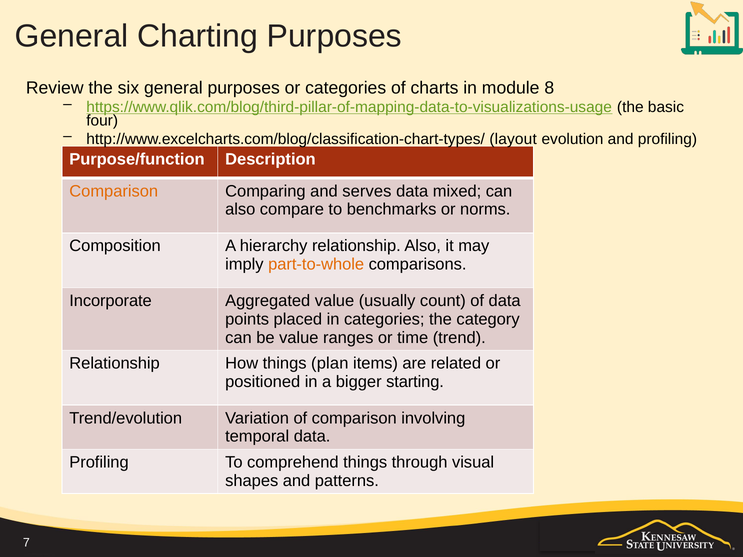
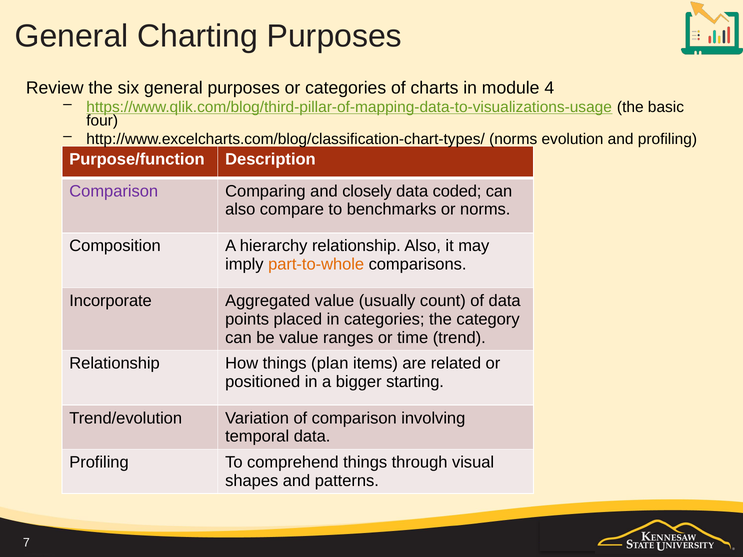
8: 8 -> 4 (549, 88)
http://www.excelcharts.com/blog/classification-chart-types/ layout: layout -> norms (513, 139)
Comparison colour: orange -> purple (114, 191)
serves: serves -> closely (367, 191)
mixed: mixed -> coded (457, 191)
